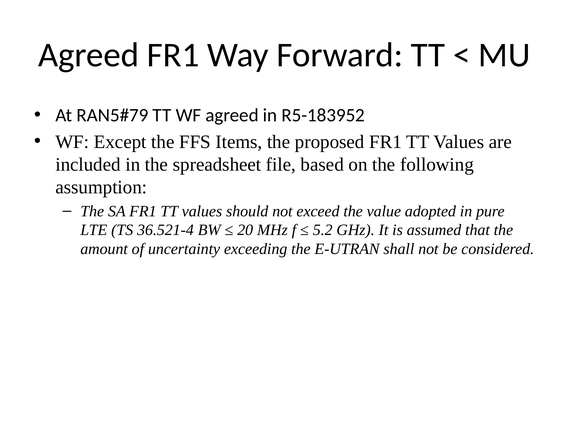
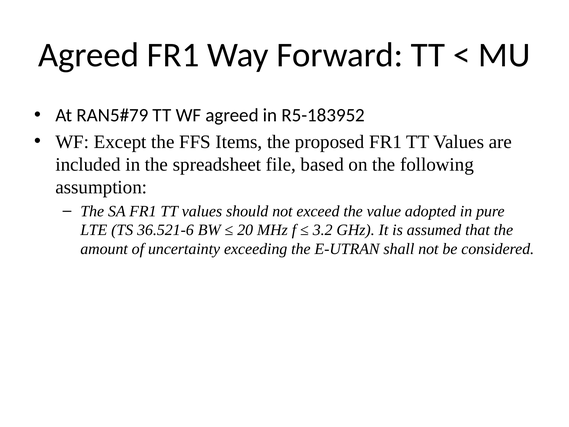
36.521-4: 36.521-4 -> 36.521-6 (165, 230)
5.2: 5.2 -> 3.2 (323, 230)
